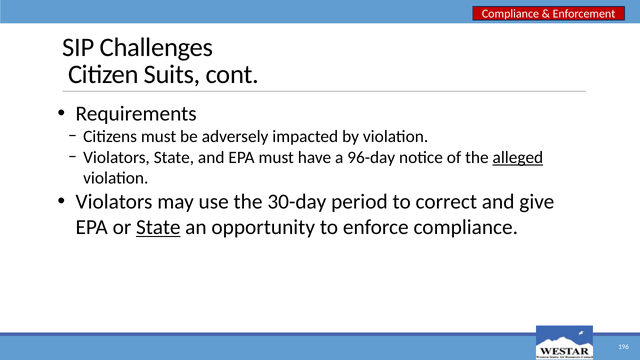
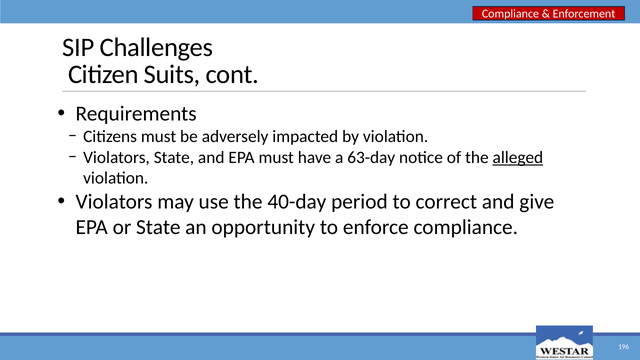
96-day: 96-day -> 63-day (371, 157)
30-day: 30-day -> 40-day (297, 202)
State underline: present -> none (158, 227)
